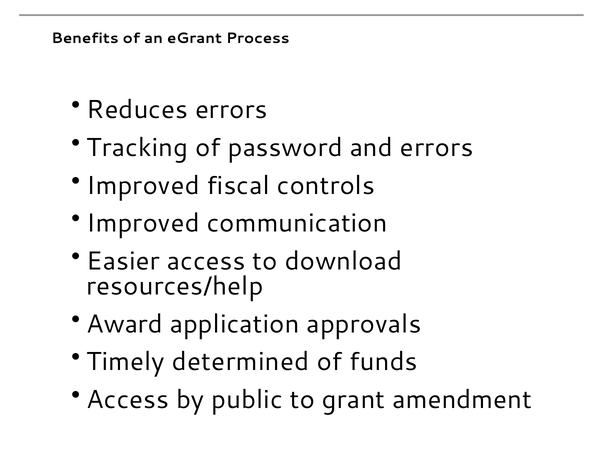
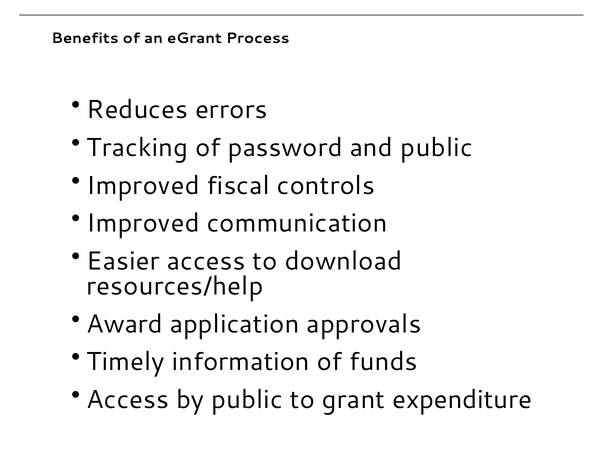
and errors: errors -> public (437, 148)
determined: determined -> information (241, 362)
amendment: amendment -> expenditure (462, 400)
